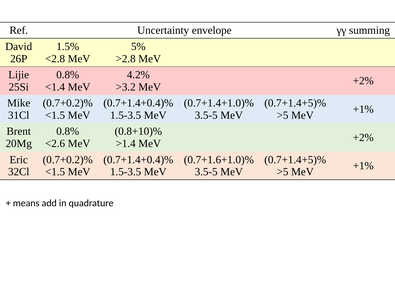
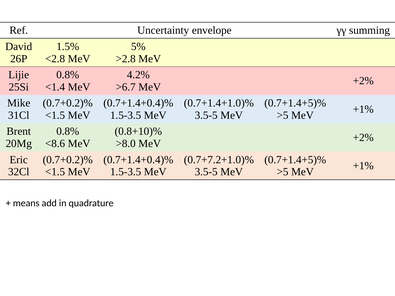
>3.2: >3.2 -> >6.7 (126, 87)
<2.6: <2.6 -> <8.6 (55, 144)
>1.4: >1.4 -> >8.0 (126, 144)
0.7+1.6+1.0)%: 0.7+1.6+1.0)% -> 0.7+7.2+1.0)% (219, 160)
